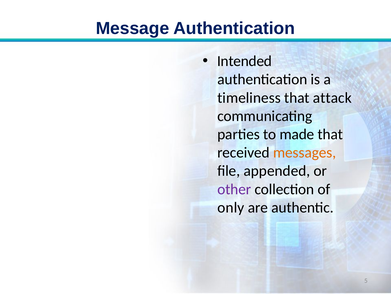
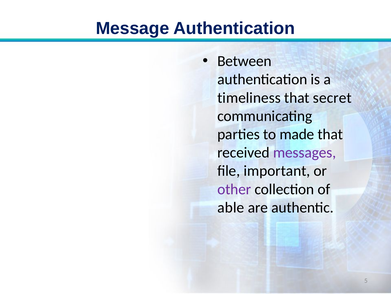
Intended: Intended -> Between (244, 61)
attack: attack -> secret (332, 98)
messages colour: orange -> purple (305, 152)
appended: appended -> important (277, 171)
only: only -> able (231, 207)
